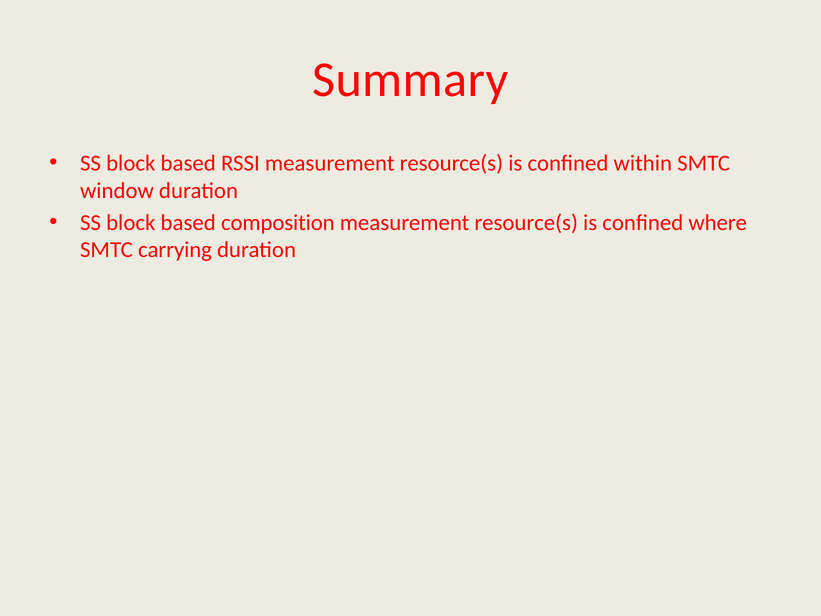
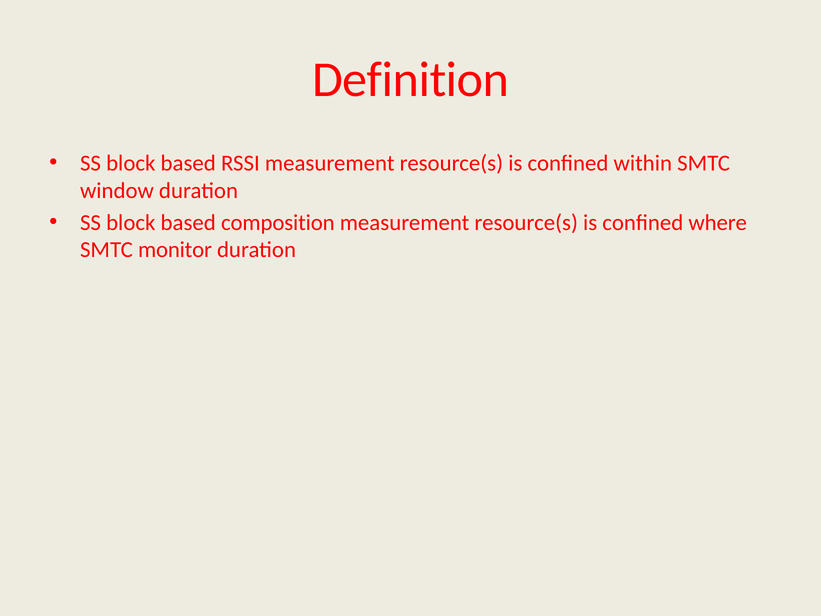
Summary: Summary -> Definition (411, 79)
carrying: carrying -> monitor (175, 250)
